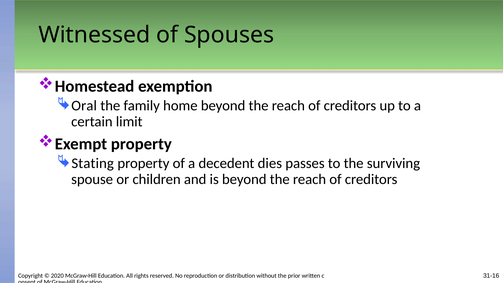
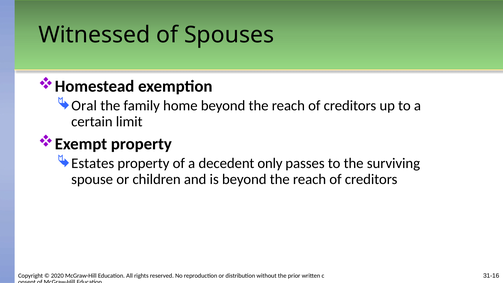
Stating: Stating -> Estates (93, 163)
dies: dies -> only (270, 163)
